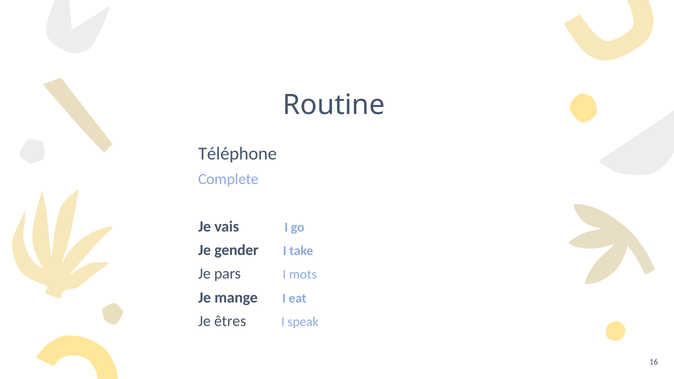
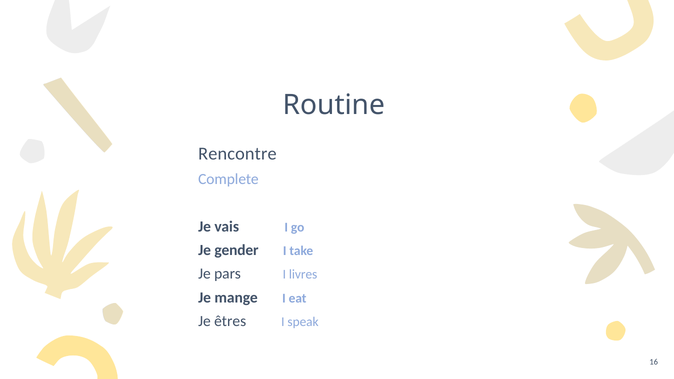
Téléphone: Téléphone -> Rencontre (237, 154)
mots: mots -> livres (303, 275)
